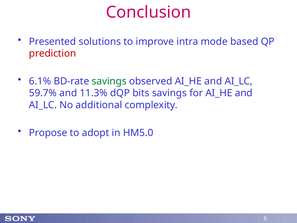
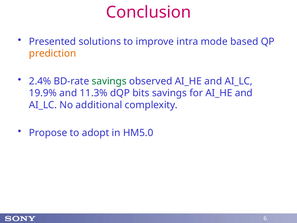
prediction colour: red -> orange (53, 53)
6.1%: 6.1% -> 2.4% (40, 81)
59.7%: 59.7% -> 19.9% (43, 93)
